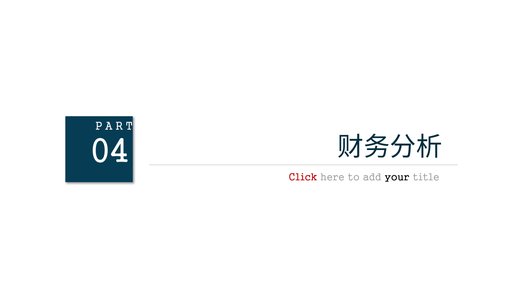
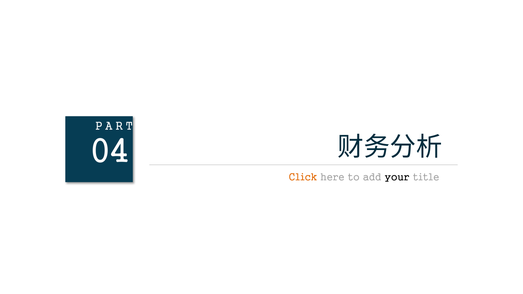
Click colour: red -> orange (303, 177)
